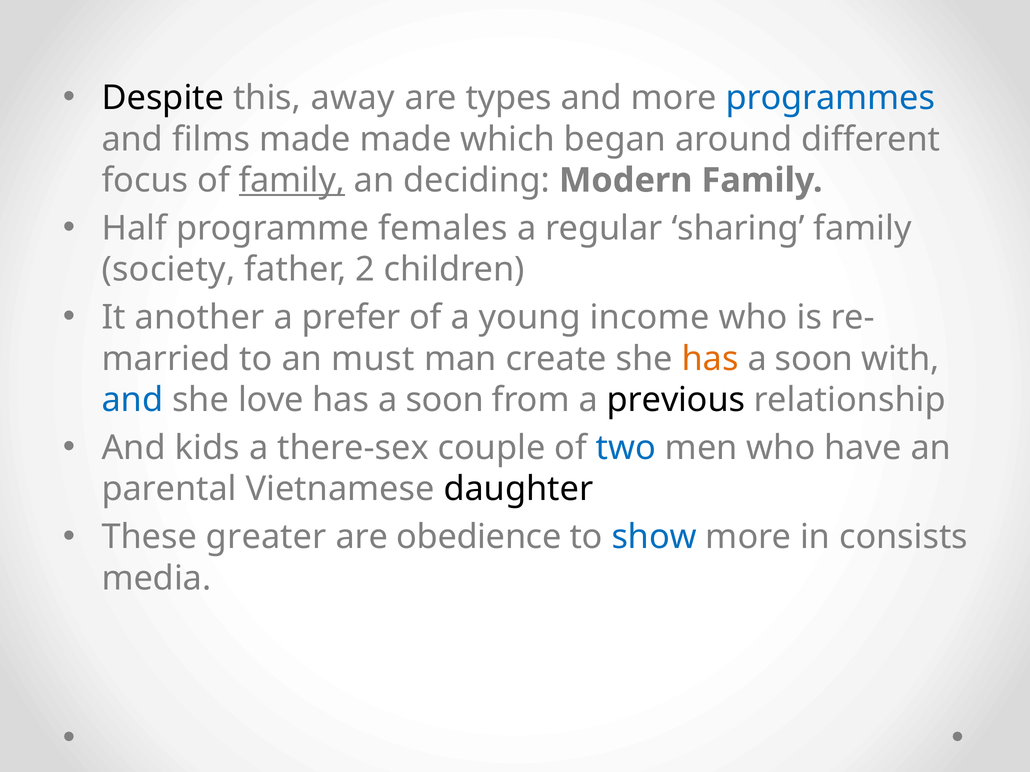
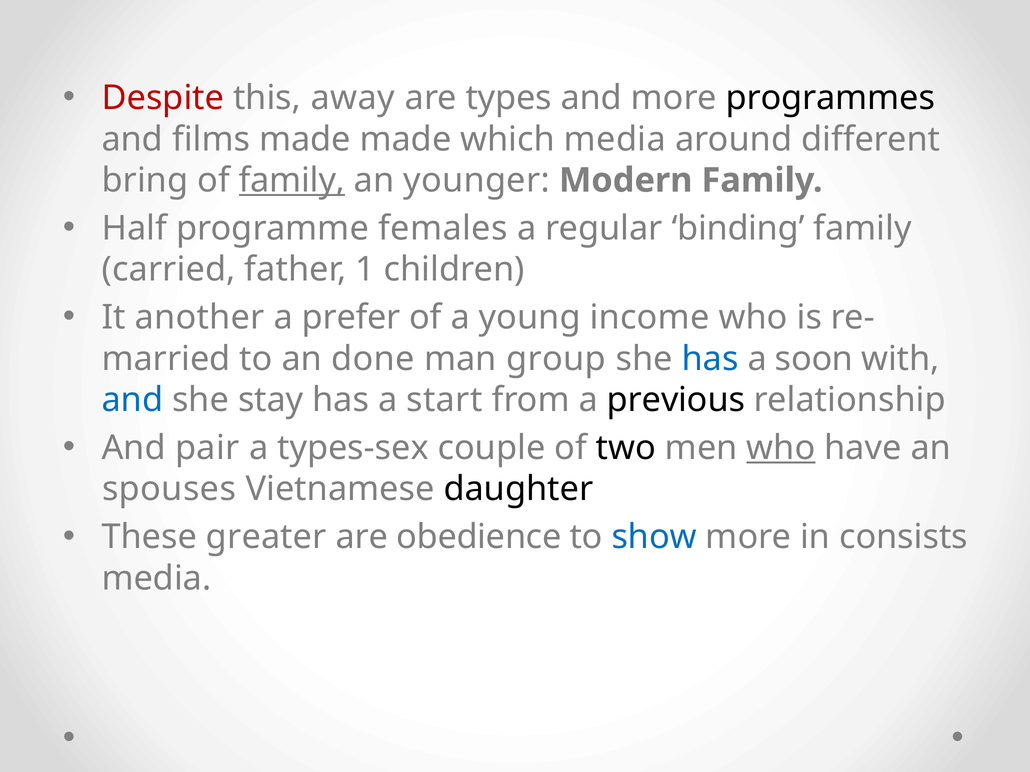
Despite colour: black -> red (163, 98)
programmes colour: blue -> black (830, 98)
which began: began -> media (615, 139)
focus: focus -> bring (145, 180)
deciding: deciding -> younger (477, 180)
sharing: sharing -> binding (738, 229)
society: society -> carried (169, 270)
2: 2 -> 1 (365, 270)
must: must -> done (373, 359)
create: create -> group (556, 359)
has colour: orange -> blue (710, 359)
love: love -> stay (271, 400)
soon: soon -> start (444, 400)
kids: kids -> pair (207, 448)
there-sex: there-sex -> types-sex (353, 448)
two colour: blue -> black (626, 448)
who underline: none -> present (781, 448)
parental: parental -> spouses (169, 489)
